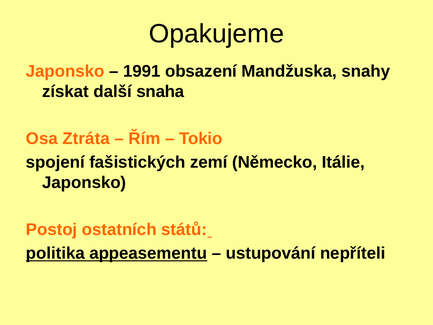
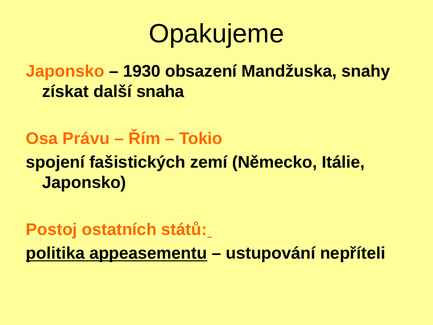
1991: 1991 -> 1930 (142, 71)
Ztráta: Ztráta -> Právu (86, 139)
